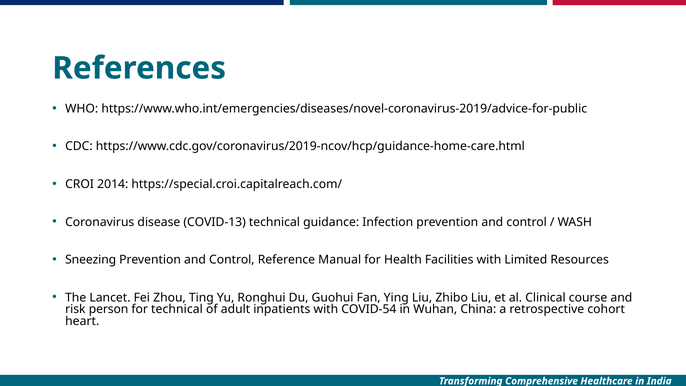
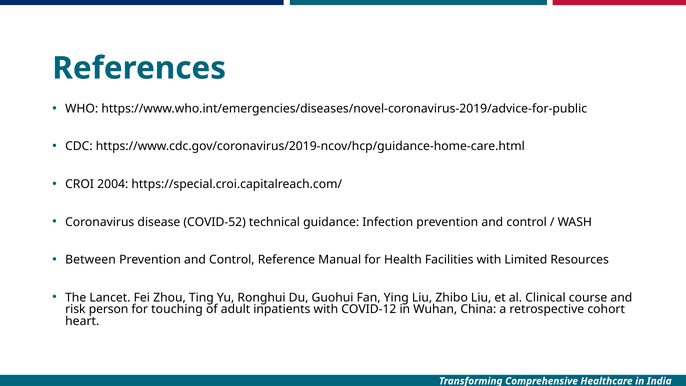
2014: 2014 -> 2004 (113, 184)
COVID-13: COVID-13 -> COVID-52 (215, 222)
Sneezing: Sneezing -> Between (91, 260)
for technical: technical -> touching (177, 309)
COVID-54: COVID-54 -> COVID-12 (369, 309)
